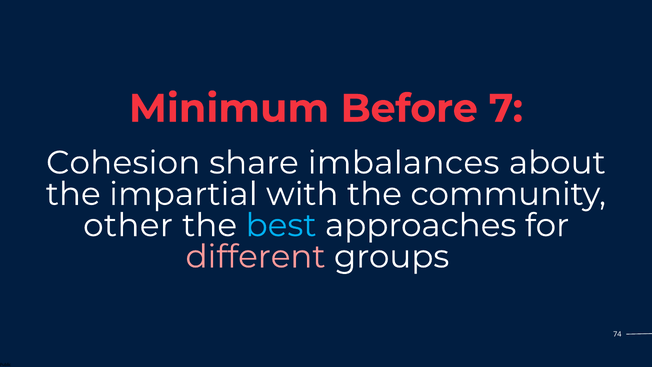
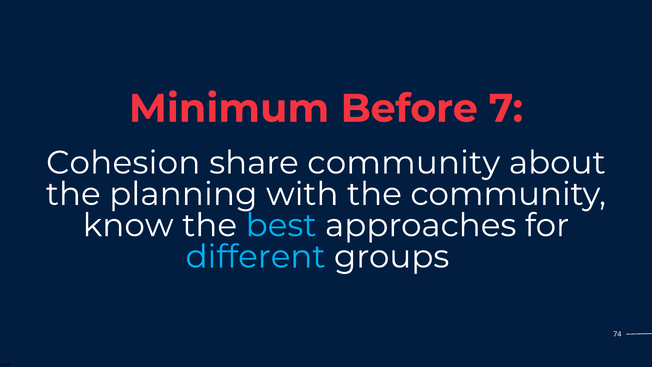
share imbalances: imbalances -> community (404, 163)
impartial: impartial -> planning (183, 194)
other: other -> know (128, 225)
different colour: pink -> light blue (256, 257)
